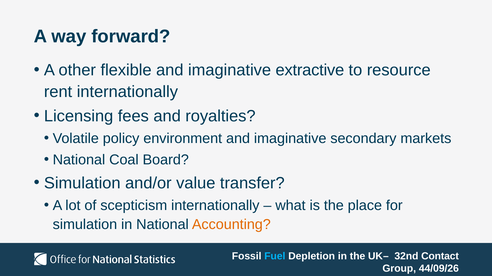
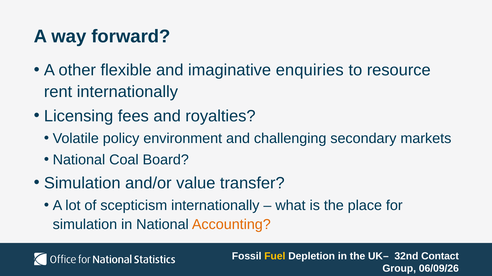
extractive: extractive -> enquiries (310, 70)
environment and imaginative: imaginative -> challenging (290, 139)
Fuel colour: light blue -> yellow (275, 257)
44/09/26: 44/09/26 -> 06/09/26 (439, 269)
